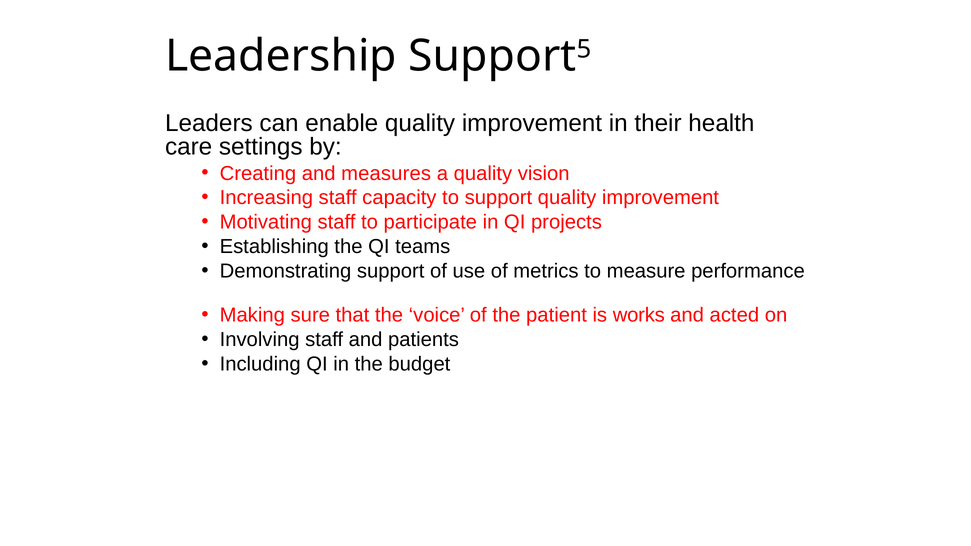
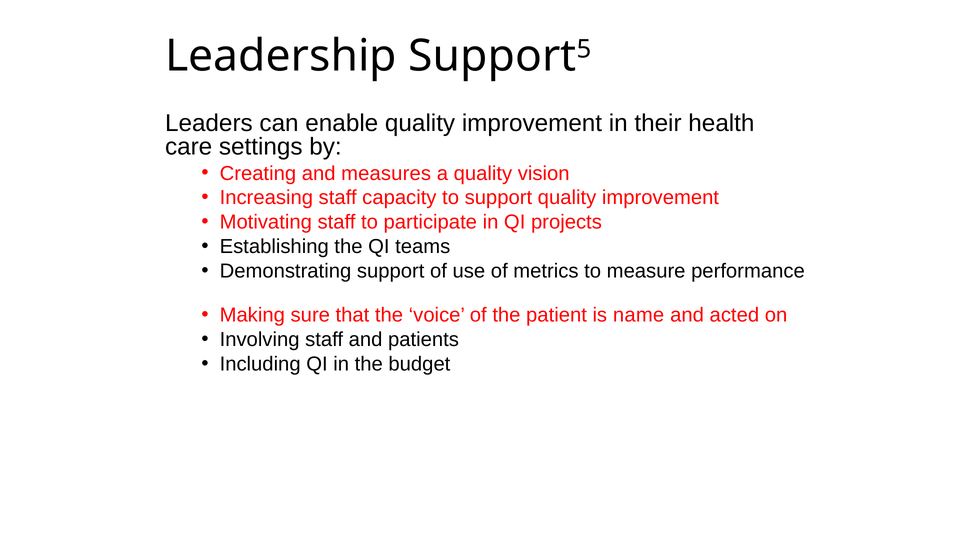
works: works -> name (639, 315)
